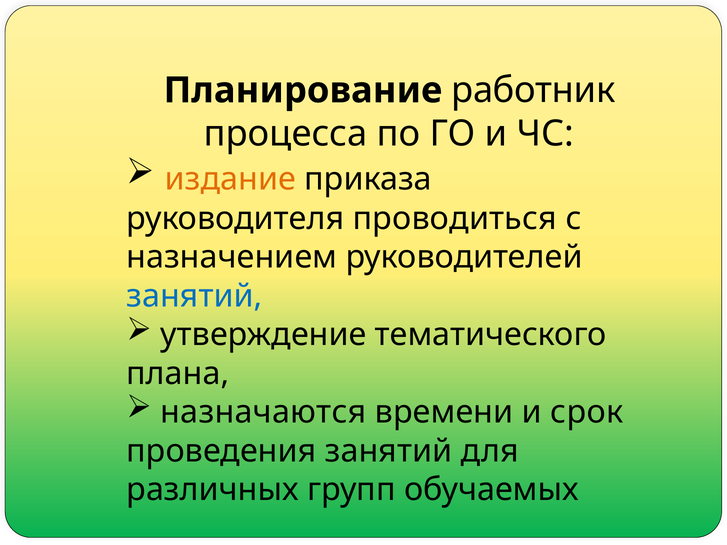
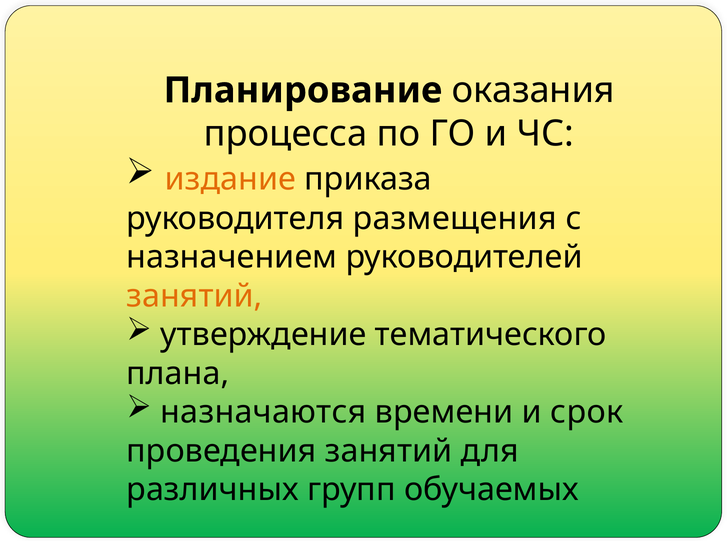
работник: работник -> оказания (533, 90)
проводиться: проводиться -> размещения (455, 219)
занятий colour: blue -> orange (194, 296)
